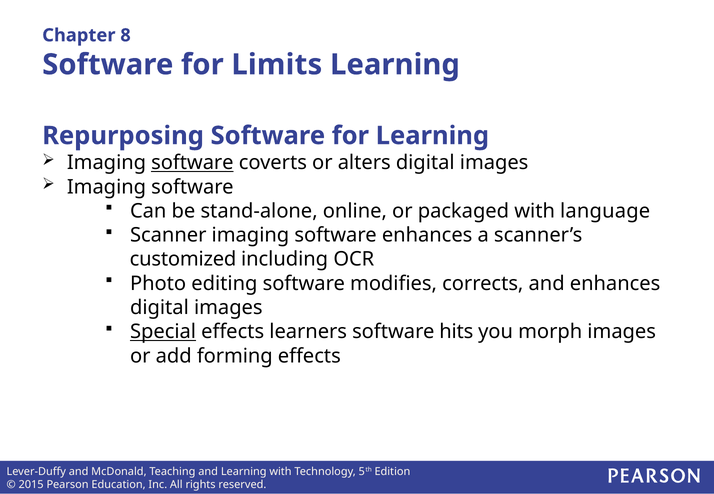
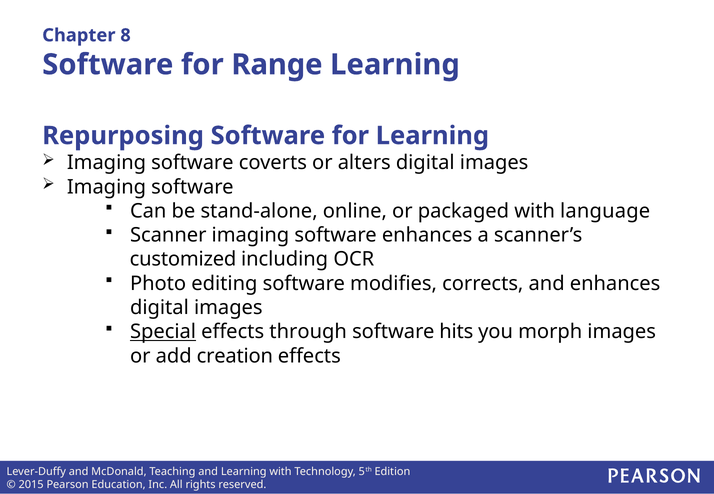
Limits: Limits -> Range (277, 65)
software underline: present -> none (192, 163)
learners: learners -> through (308, 332)
forming: forming -> creation (235, 356)
